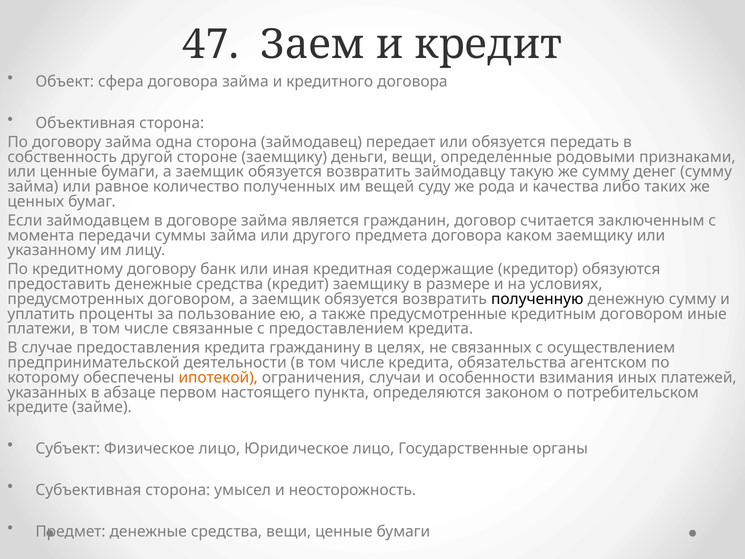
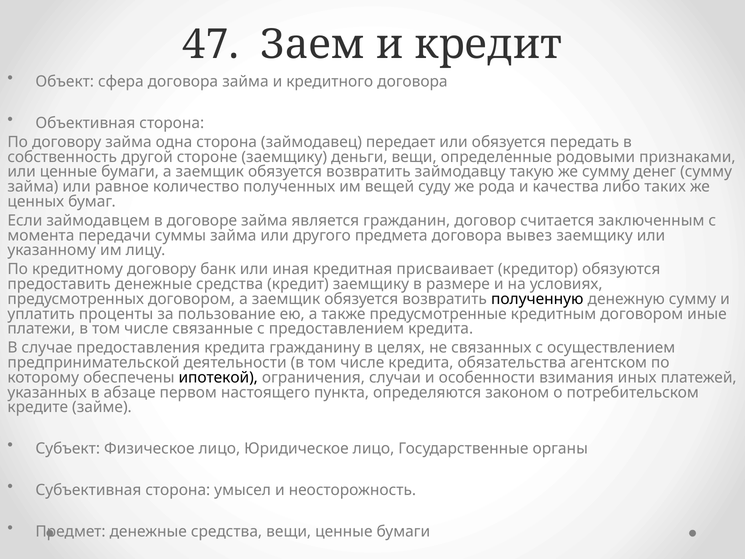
каком: каком -> вывез (529, 235)
содержащие: содержащие -> присваивает (445, 269)
ипотекой colour: orange -> black (218, 377)
